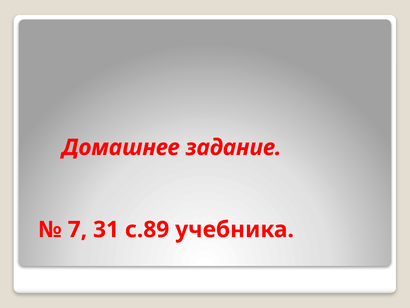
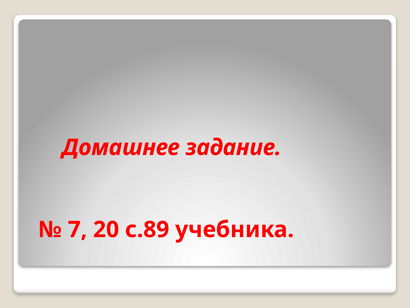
31: 31 -> 20 (106, 229)
